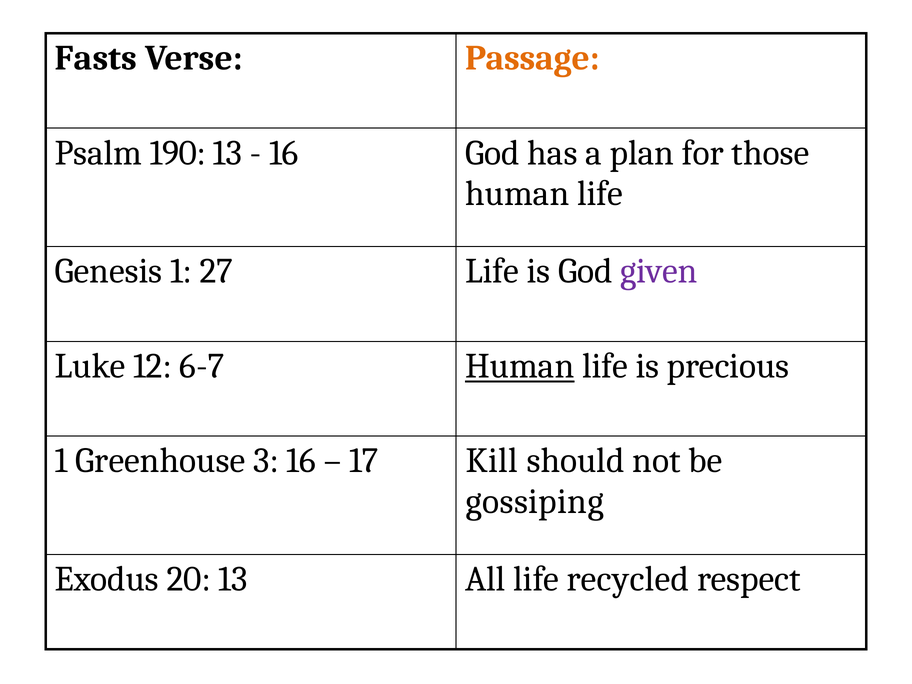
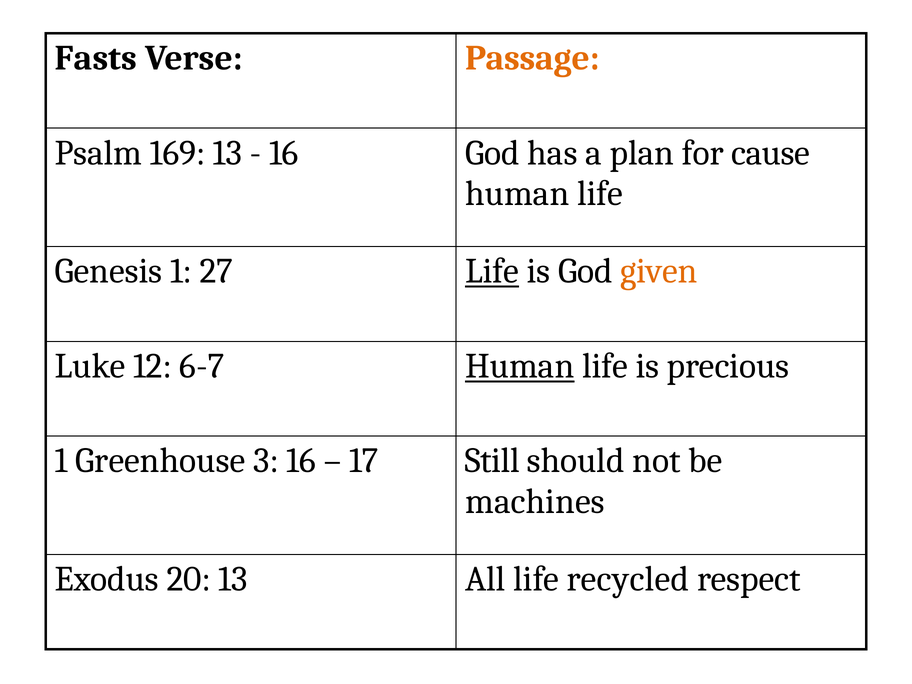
190: 190 -> 169 (178, 153)
those: those -> cause (771, 153)
Life underline: none -> present (492, 271)
given colour: purple -> orange (659, 271)
Kill: Kill -> Still (492, 461)
gossiping: gossiping -> machines (535, 502)
